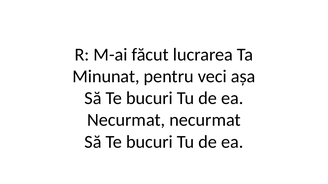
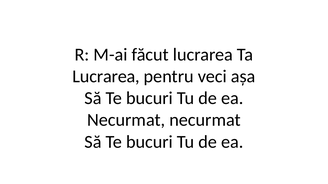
Minunat: Minunat -> Lucrarea (106, 77)
